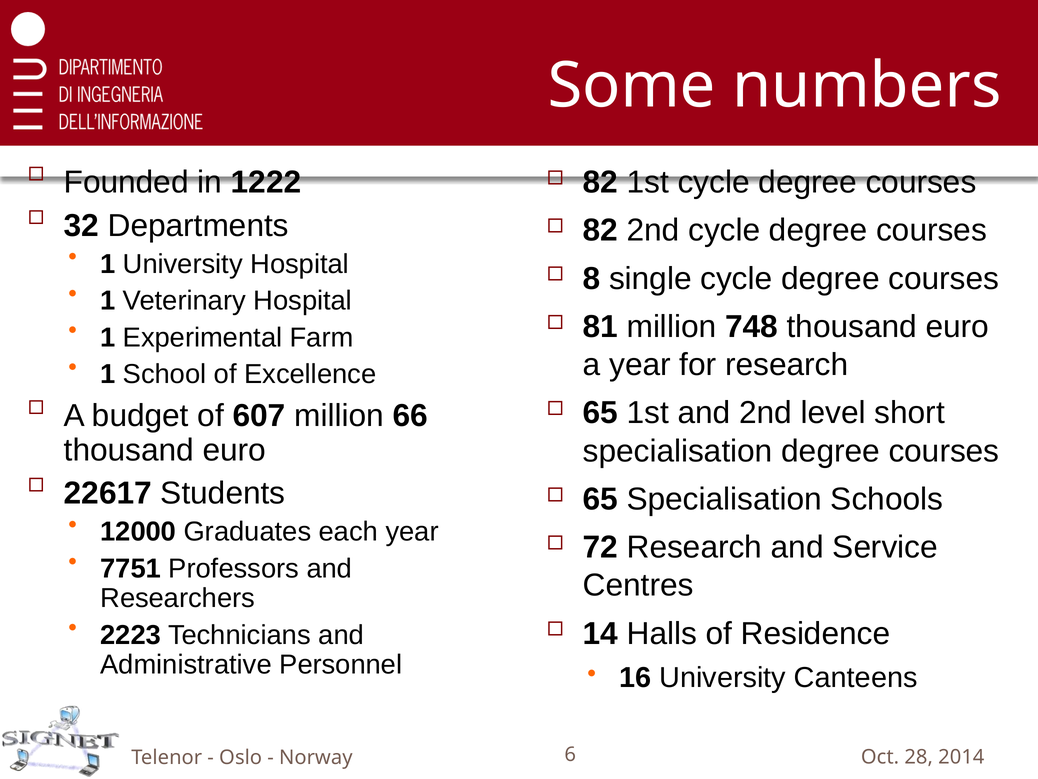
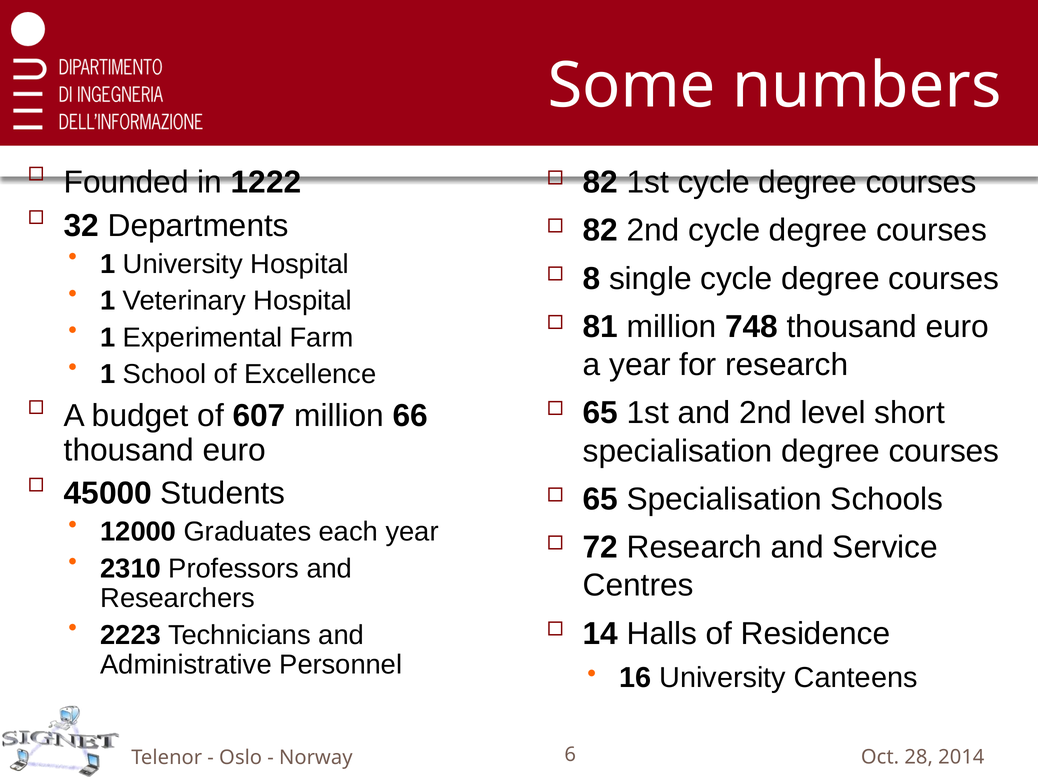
22617: 22617 -> 45000 (108, 493)
7751: 7751 -> 2310 (131, 568)
